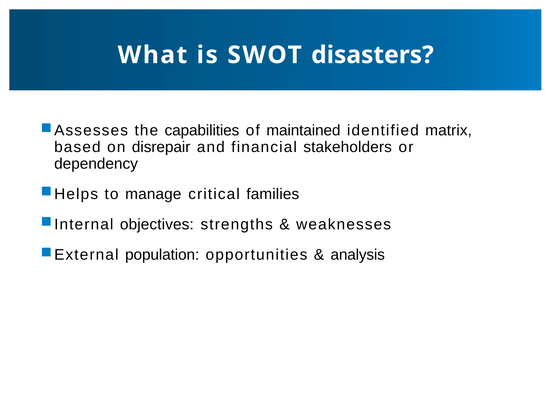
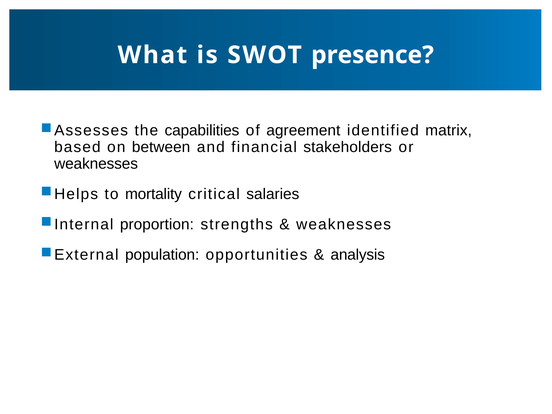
disasters: disasters -> presence (373, 55)
maintained: maintained -> agreement (303, 131)
disrepair: disrepair -> between (161, 147)
dependency: dependency -> weaknesses (96, 164)
manage: manage -> mortality (153, 194)
families: families -> salaries (273, 194)
objectives: objectives -> proportion (157, 224)
